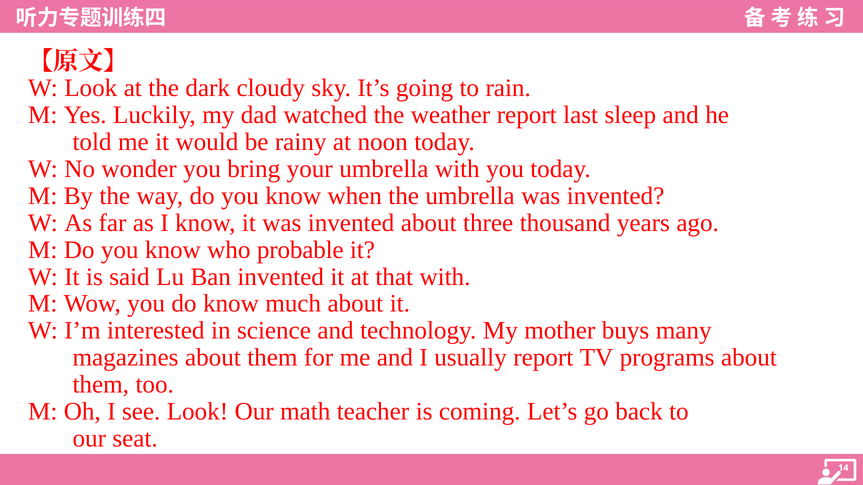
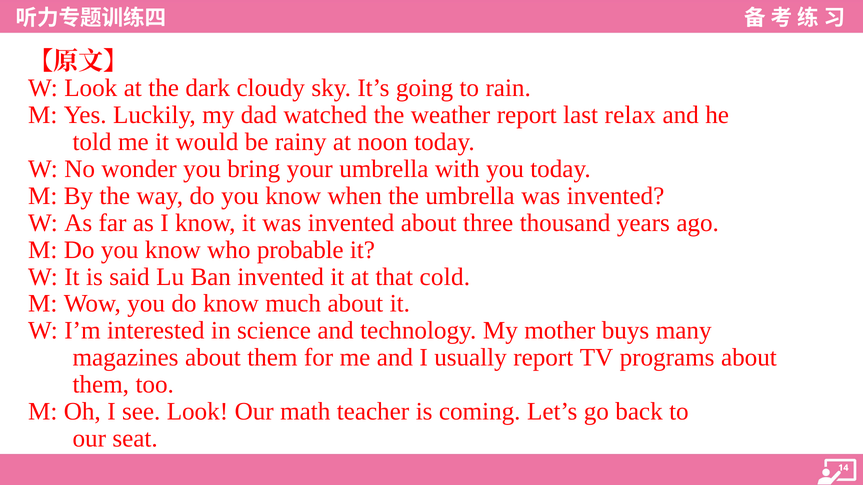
sleep: sleep -> relax (630, 115)
that with: with -> cold (445, 277)
